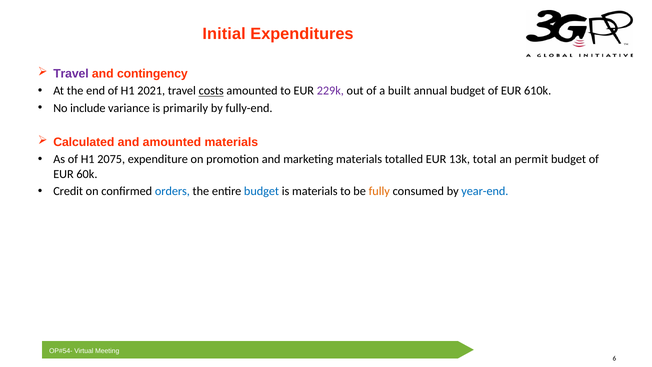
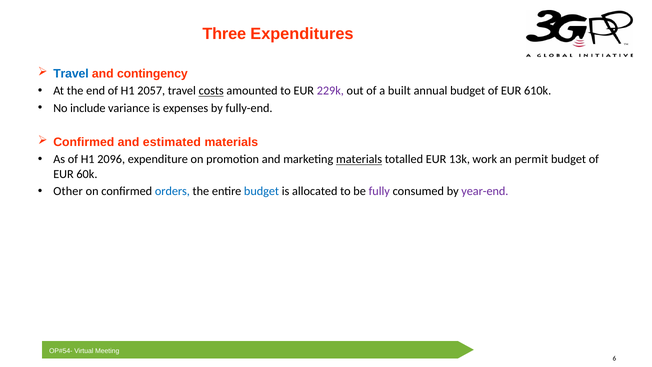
Initial: Initial -> Three (224, 34)
Travel colour: purple -> blue (71, 74)
2021: 2021 -> 2057 (151, 91)
primarily: primarily -> expenses (186, 108)
Calculated: Calculated -> Confirmed (84, 142)
and amounted: amounted -> estimated (172, 142)
2075: 2075 -> 2096 (111, 159)
materials underline: none -> present (359, 159)
total: total -> work (485, 159)
Credit: Credit -> Other (68, 191)
is materials: materials -> allocated (315, 191)
fully colour: orange -> purple (379, 191)
year-end colour: blue -> purple (485, 191)
